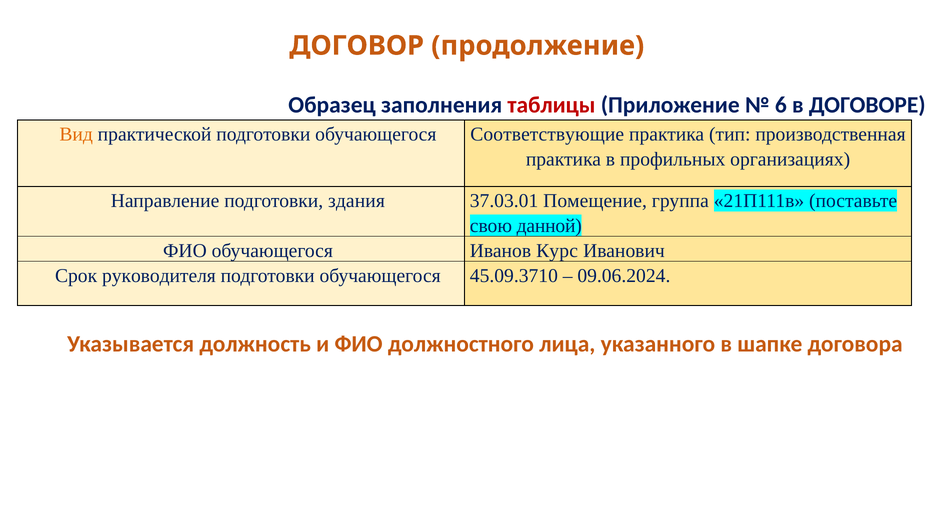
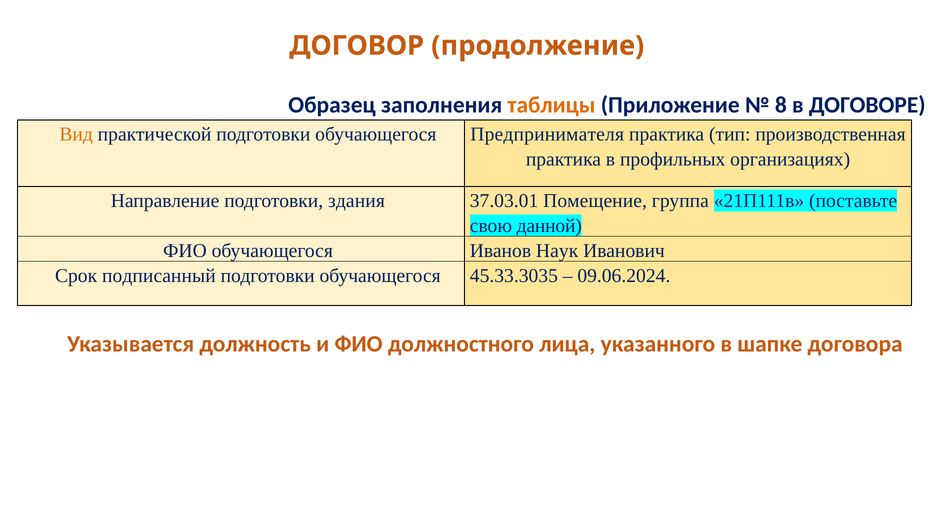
таблицы colour: red -> orange (552, 105)
6: 6 -> 8 (781, 105)
Соответствующие: Соответствующие -> Предпринимателя (547, 134)
Курс: Курс -> Наук (557, 250)
руководителя: руководителя -> подписанный (159, 275)
45.09.3710: 45.09.3710 -> 45.33.3035 (514, 275)
